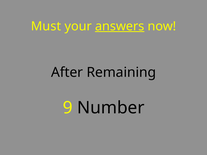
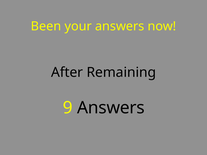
Must: Must -> Been (46, 26)
answers underline: present -> none (120, 26)
9 Number: Number -> Answers (111, 108)
